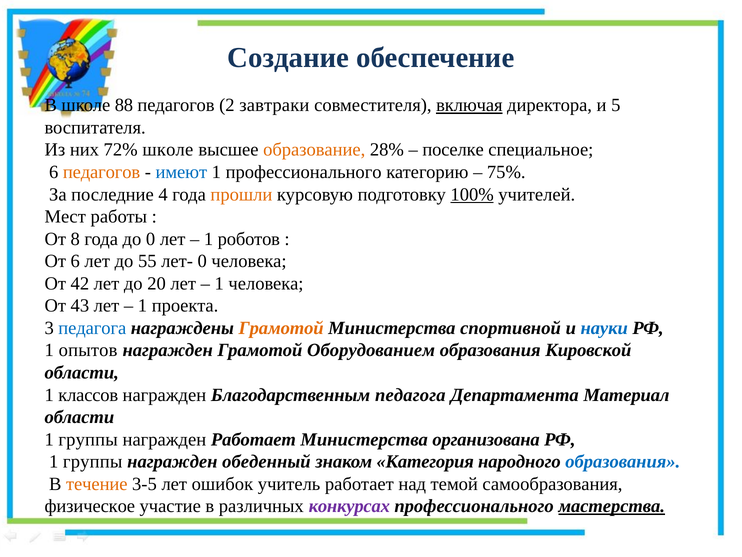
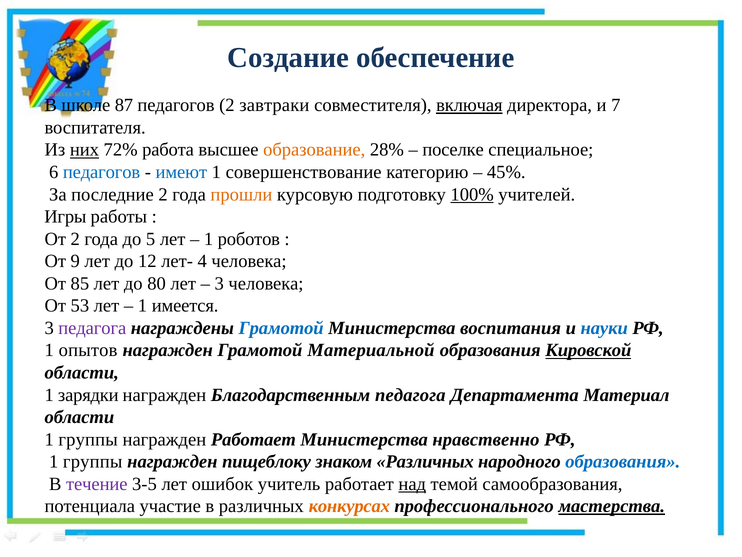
88: 88 -> 87 (124, 105)
5: 5 -> 7 (616, 105)
них underline: none -> present (84, 150)
72% школе: школе -> работа (168, 150)
педагогов colour: orange -> blue (102, 172)
1 профессионального: профессионального -> совершенствование (304, 172)
75%: 75% -> 45% (506, 172)
последние 4: 4 -> 2 (163, 194)
Мест: Мест -> Игры (65, 216)
От 8: 8 -> 2 (75, 239)
до 0: 0 -> 5 (151, 239)
От 6: 6 -> 9 (75, 261)
55: 55 -> 12 (147, 261)
лет- 0: 0 -> 4 (202, 261)
42: 42 -> 85 (80, 283)
20: 20 -> 80 (157, 283)
1: 1 -> 3 (219, 283)
43: 43 -> 53 (80, 306)
проекта: проекта -> имеется (185, 306)
педагога colour: blue -> purple (92, 328)
Грамотой colour: orange -> blue (281, 328)
спортивной: спортивной -> воспитания (511, 328)
Оборудованием: Оборудованием -> Материальной (371, 350)
Кировской underline: none -> present (588, 350)
классов: классов -> зарядки (88, 395)
организована: организована -> нравственно (486, 439)
обеденный: обеденный -> пищеблоку (267, 461)
знаком Категория: Категория -> Различных (425, 461)
течение colour: orange -> purple (97, 484)
над underline: none -> present (412, 484)
физическое: физическое -> потенциала (90, 506)
конкурсах colour: purple -> orange (349, 506)
